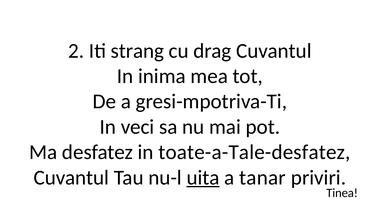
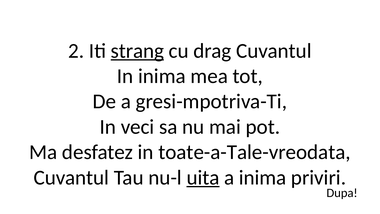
strang underline: none -> present (137, 51)
toate-a-Tale-desfatez: toate-a-Tale-desfatez -> toate-a-Tale-vreodata (254, 152)
a tanar: tanar -> inima (263, 177)
Tinea: Tinea -> Dupa (342, 193)
